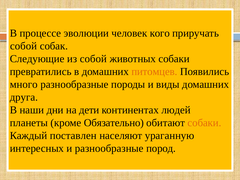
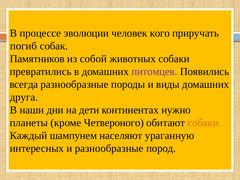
собой: собой -> погиб (23, 46)
Следующие: Следующие -> Памятников (37, 59)
питомцев colour: orange -> purple (154, 72)
много: много -> всегда (24, 84)
людей: людей -> нужно (176, 110)
Обязательно: Обязательно -> Четвероного (114, 123)
поставлен: поставлен -> шампунем (73, 136)
